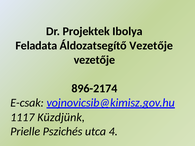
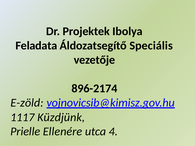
Áldozatsegítő Vezetője: Vezetője -> Speciális (151, 46)
E-csak: E-csak -> E-zöld (27, 103)
Pszichés: Pszichés -> Ellenére (63, 132)
